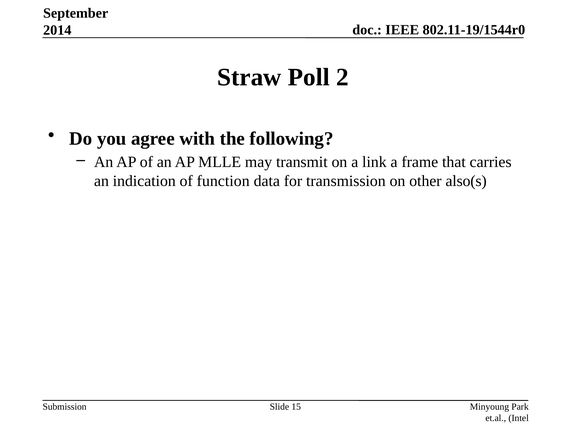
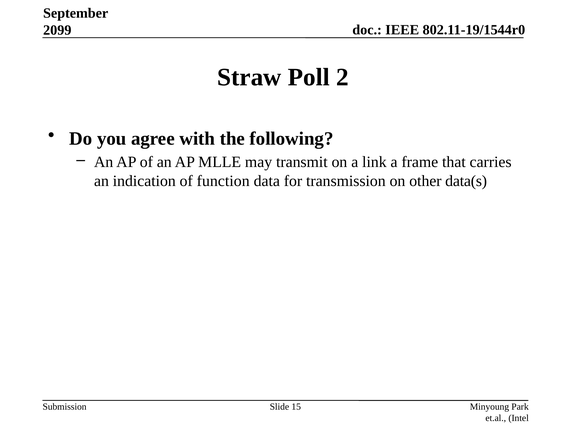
2014: 2014 -> 2099 (57, 30)
also(s: also(s -> data(s (466, 181)
